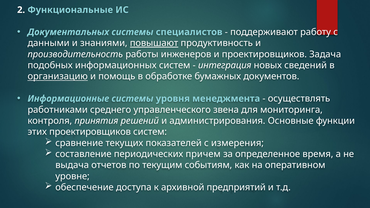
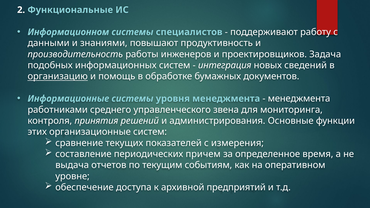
Документальных: Документальных -> Информационном (68, 32)
повышают underline: present -> none (154, 43)
осуществлять: осуществлять -> менеджмента (299, 99)
этих проектировщиков: проектировщиков -> организационные (90, 132)
